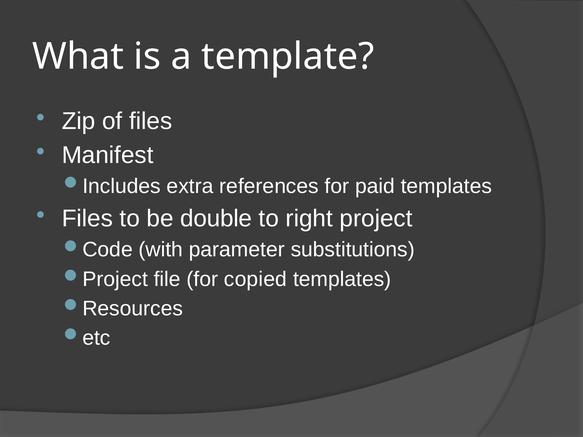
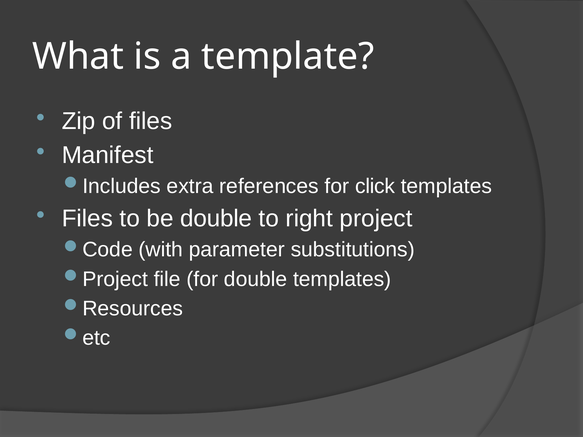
paid: paid -> click (375, 186)
for copied: copied -> double (256, 279)
